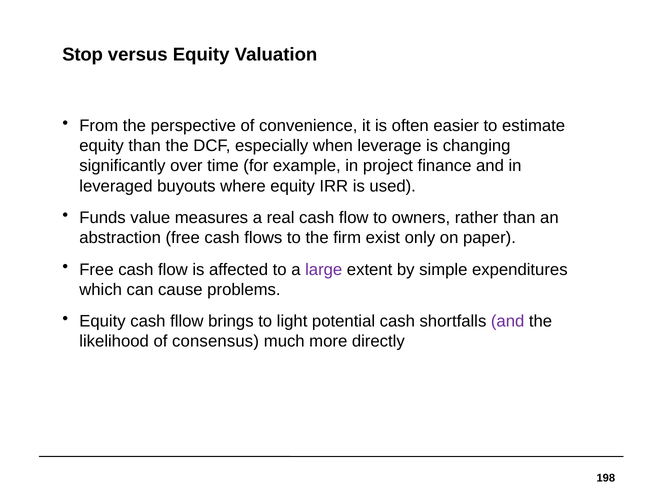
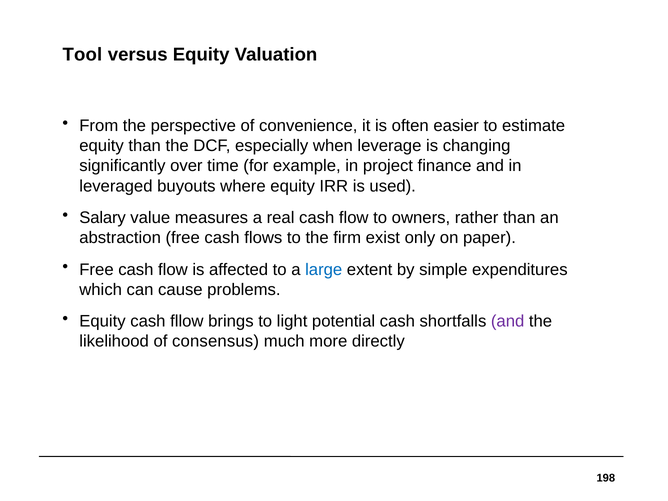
Stop: Stop -> Tool (82, 55)
Funds: Funds -> Salary (103, 218)
large colour: purple -> blue (324, 270)
